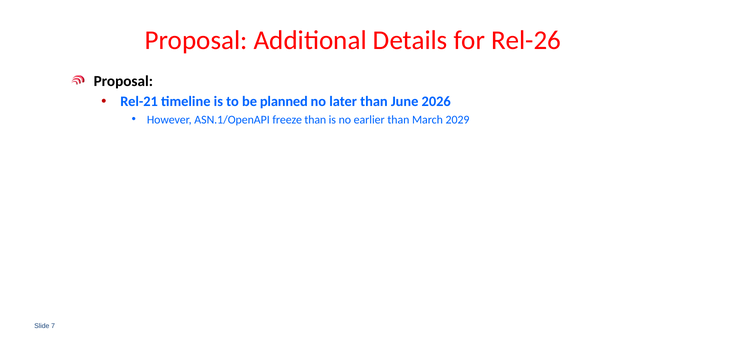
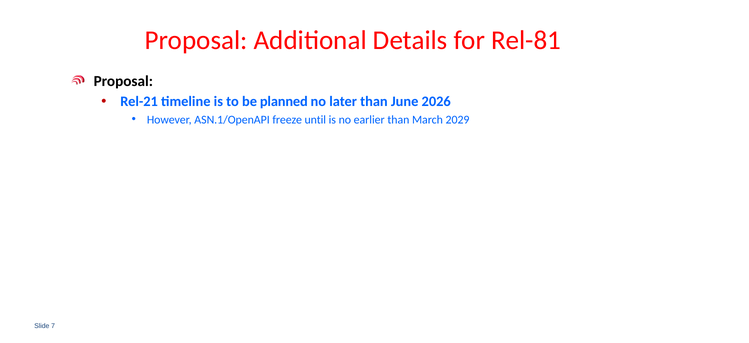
Rel-26: Rel-26 -> Rel-81 (526, 40)
freeze than: than -> until (315, 120)
